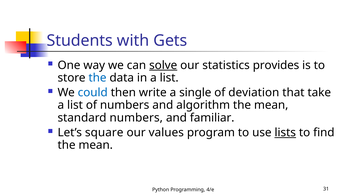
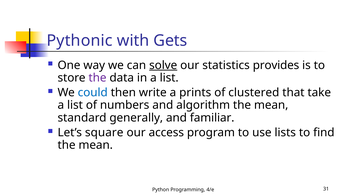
Students: Students -> Pythonic (80, 41)
the colour: blue -> purple (98, 78)
single: single -> prints (195, 93)
deviation: deviation -> clustered (254, 93)
standard numbers: numbers -> generally (136, 118)
values: values -> access (166, 133)
lists underline: present -> none (285, 133)
